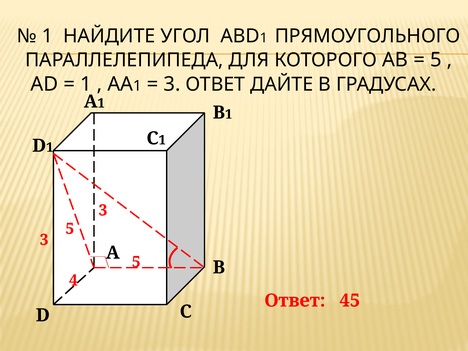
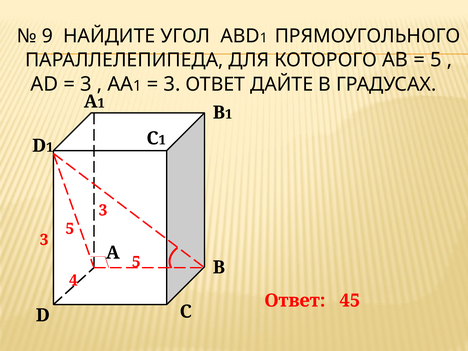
1: 1 -> 9 (47, 36)
1: 1 -> 3 (86, 84)
